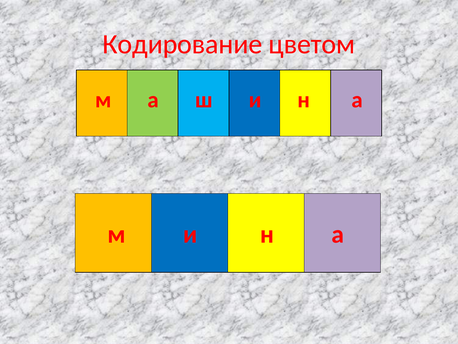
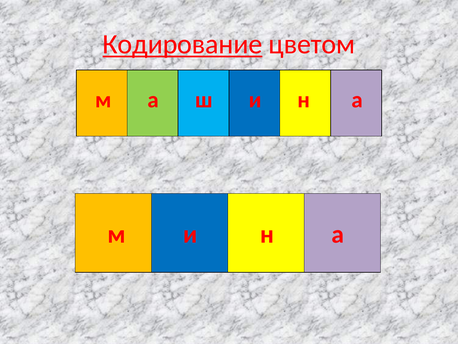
Кодирование underline: none -> present (182, 44)
